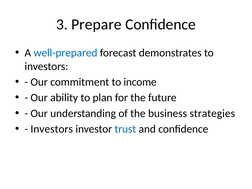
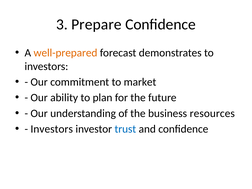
well-prepared colour: blue -> orange (65, 53)
income: income -> market (140, 82)
strategies: strategies -> resources (212, 113)
